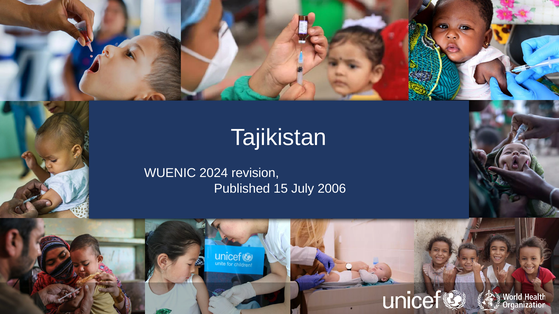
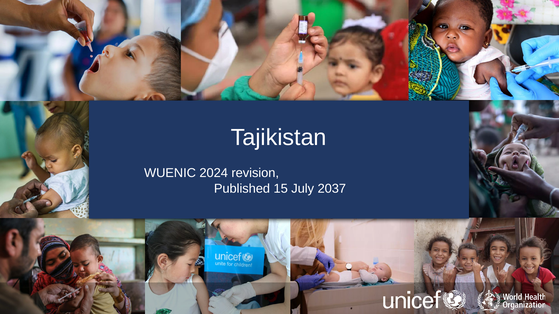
2006: 2006 -> 2037 (332, 189)
